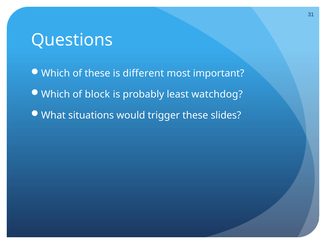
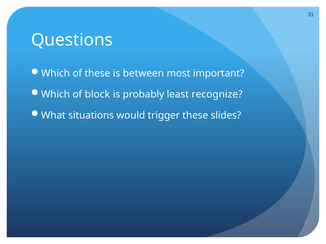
different: different -> between (143, 74)
watchdog: watchdog -> recognize (217, 95)
